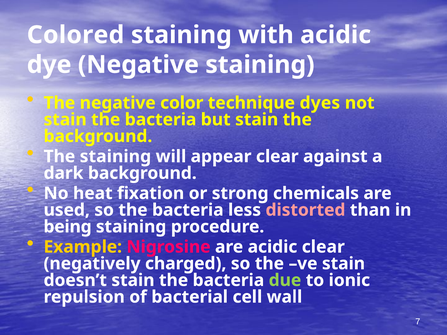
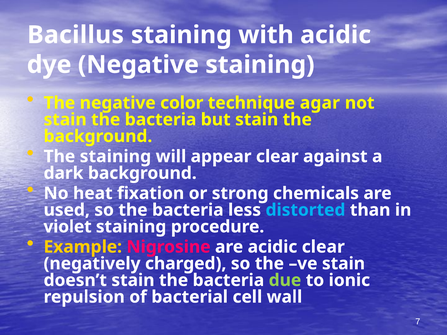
Colored: Colored -> Bacillus (76, 35)
dyes: dyes -> agar (320, 103)
distorted colour: pink -> light blue (305, 210)
being: being -> violet (68, 227)
